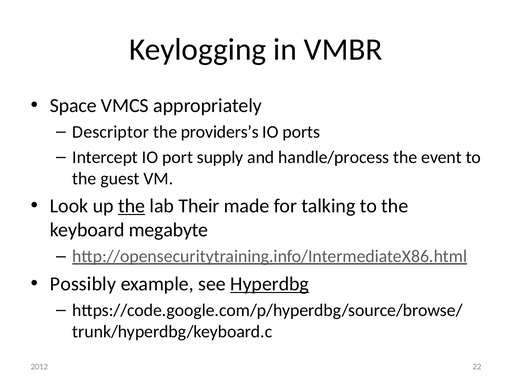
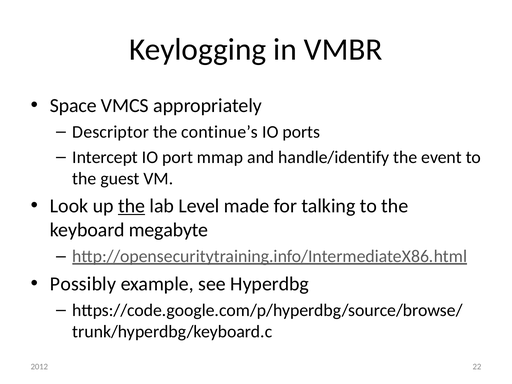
providers’s: providers’s -> continue’s (220, 132)
supply: supply -> mmap (220, 157)
handle/process: handle/process -> handle/identify (334, 157)
Their: Their -> Level (199, 206)
Hyperdbg underline: present -> none (270, 284)
